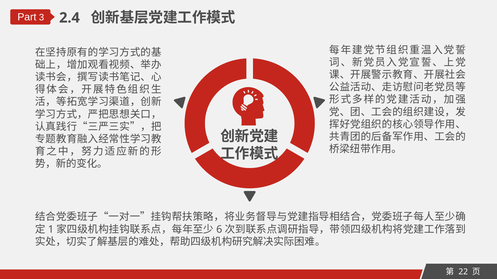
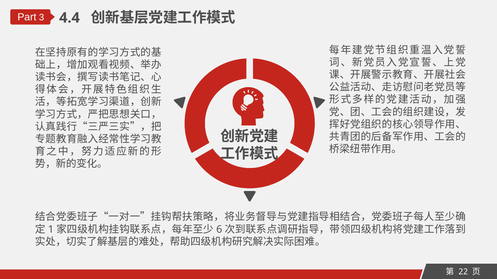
2.4: 2.4 -> 4.4 (69, 18)
